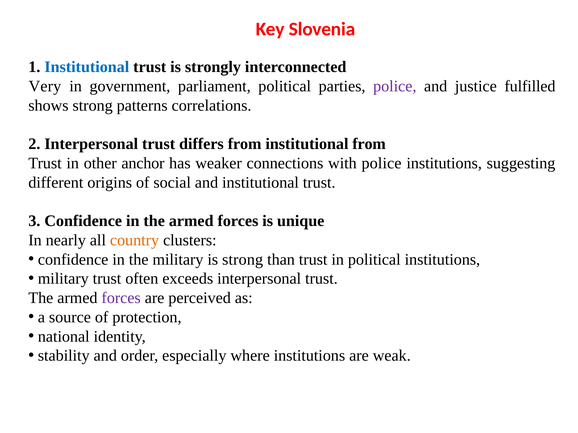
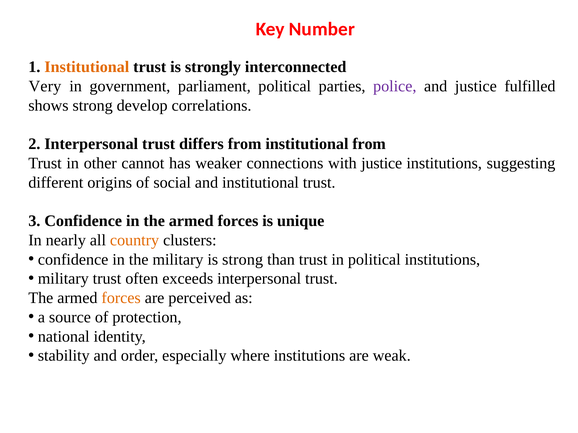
Slovenia: Slovenia -> Number (322, 29)
Institutional colour: blue -> orange (87, 67)
patterns: patterns -> develop (142, 105)
anchor: anchor -> cannot (143, 163)
with police: police -> justice (382, 163)
forces colour: purple -> orange (121, 298)
